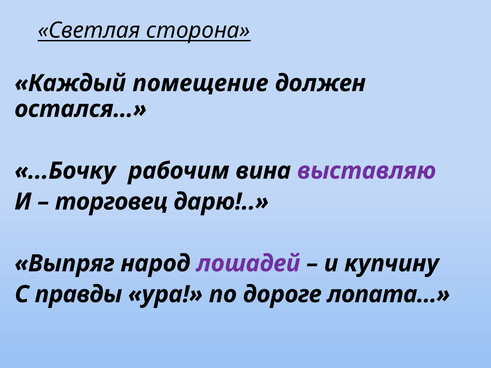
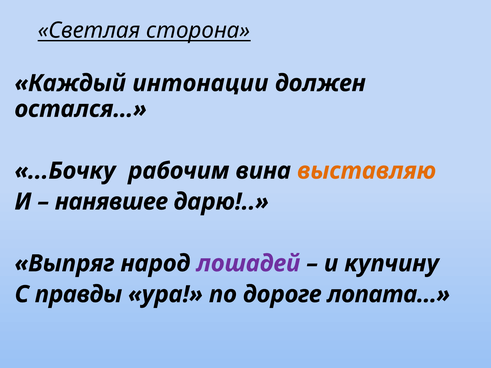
помещение: помещение -> интонации (200, 83)
выставляю colour: purple -> orange (367, 171)
торговец: торговец -> нанявшее (111, 202)
